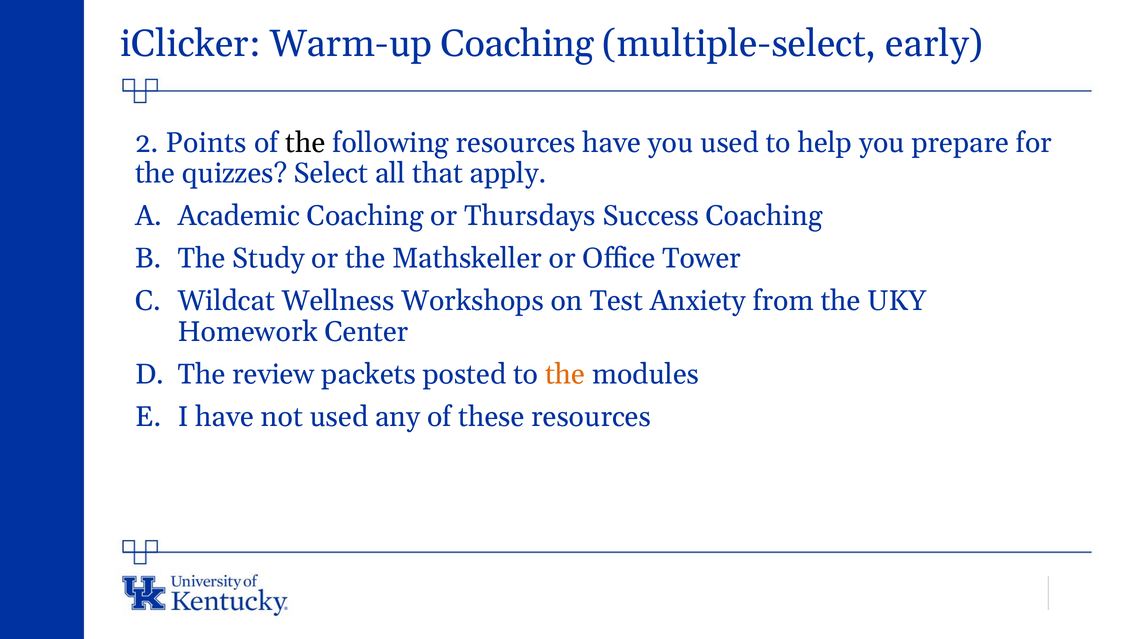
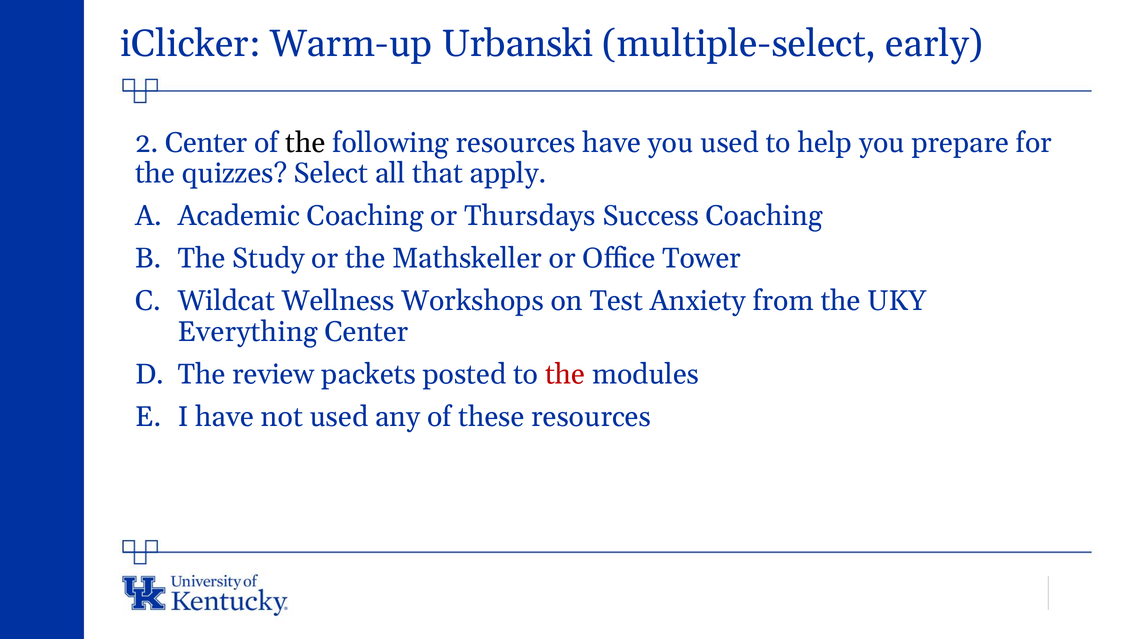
Warm-up Coaching: Coaching -> Urbanski (517, 44)
2 Points: Points -> Center (206, 143)
Homework: Homework -> Everything (248, 332)
the colour: orange -> red (565, 374)
